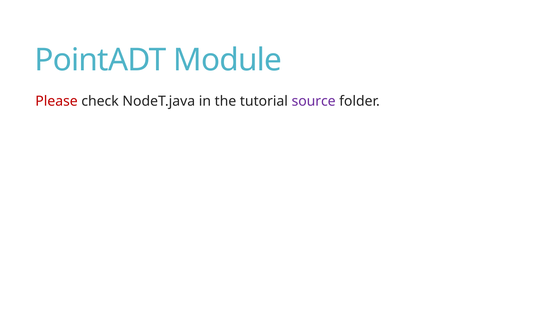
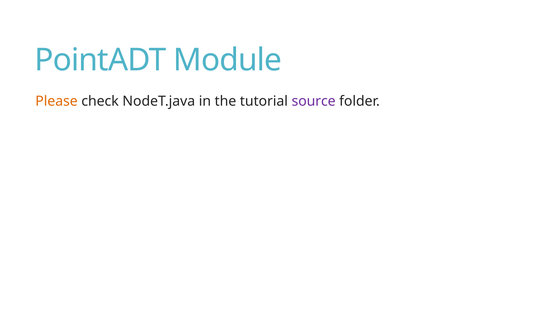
Please colour: red -> orange (56, 101)
